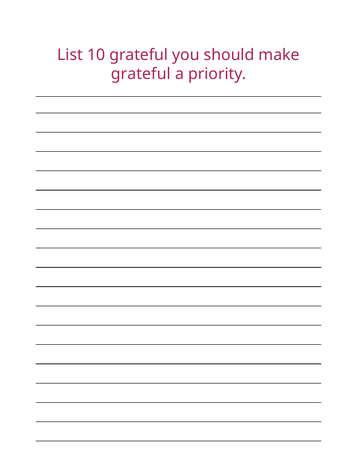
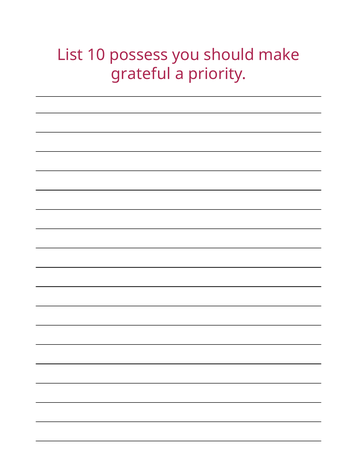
10 grateful: grateful -> possess (139, 55)
